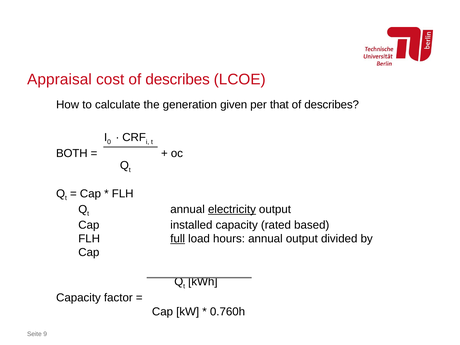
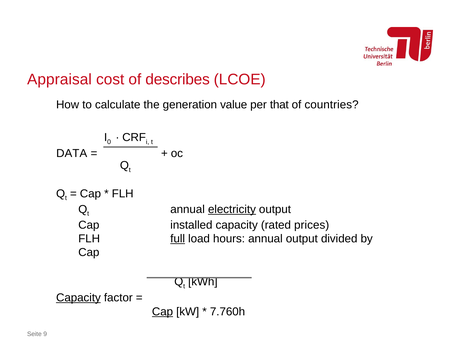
given: given -> value (234, 105)
describes: describes -> countries (332, 105)
BOTH: BOTH -> DATA (72, 153)
based: based -> prices (312, 225)
Capacity underline: none -> present (78, 298)
Cap underline: none -> present (162, 312)
0.760h: 0.760h -> 7.760h (228, 312)
